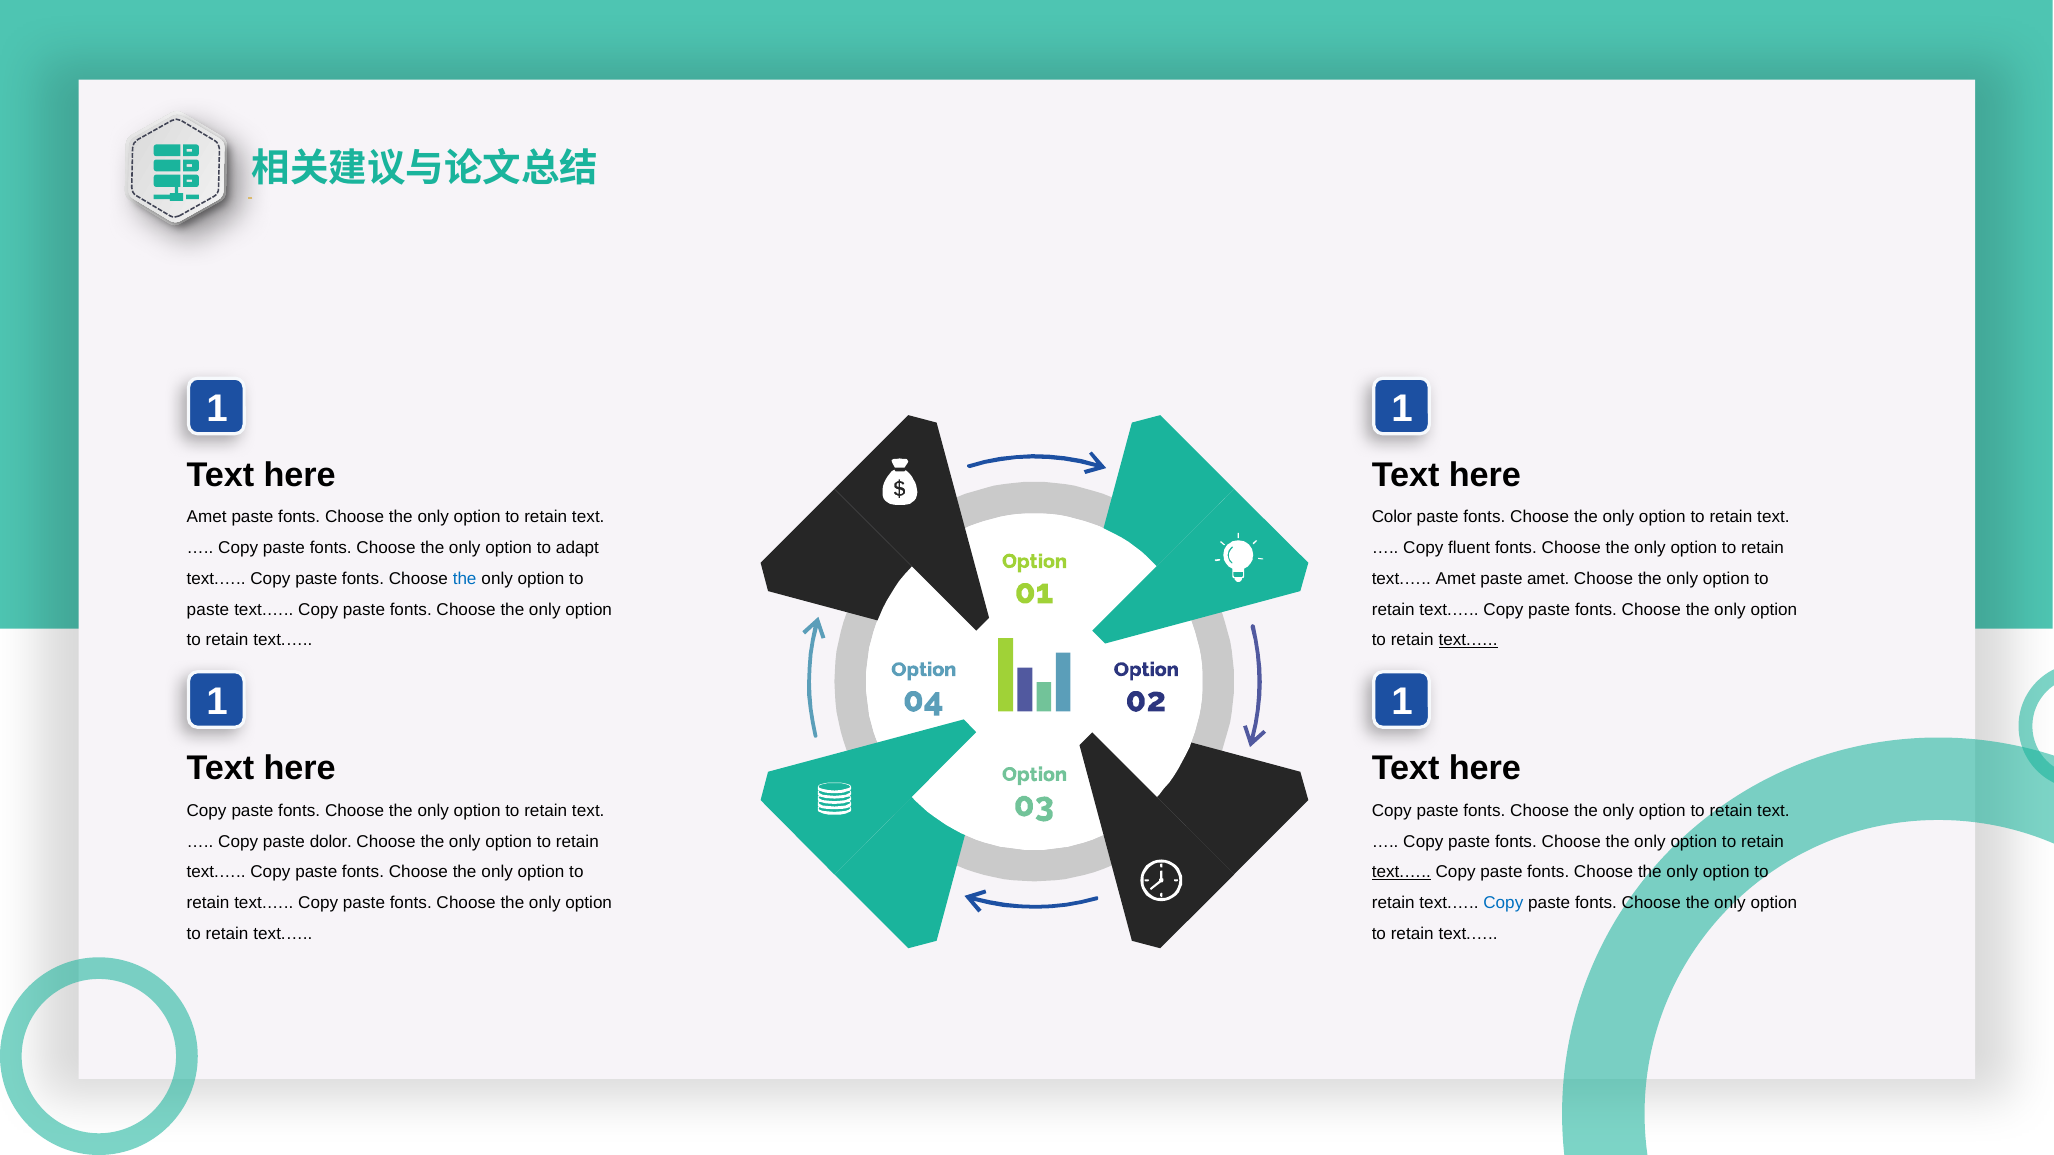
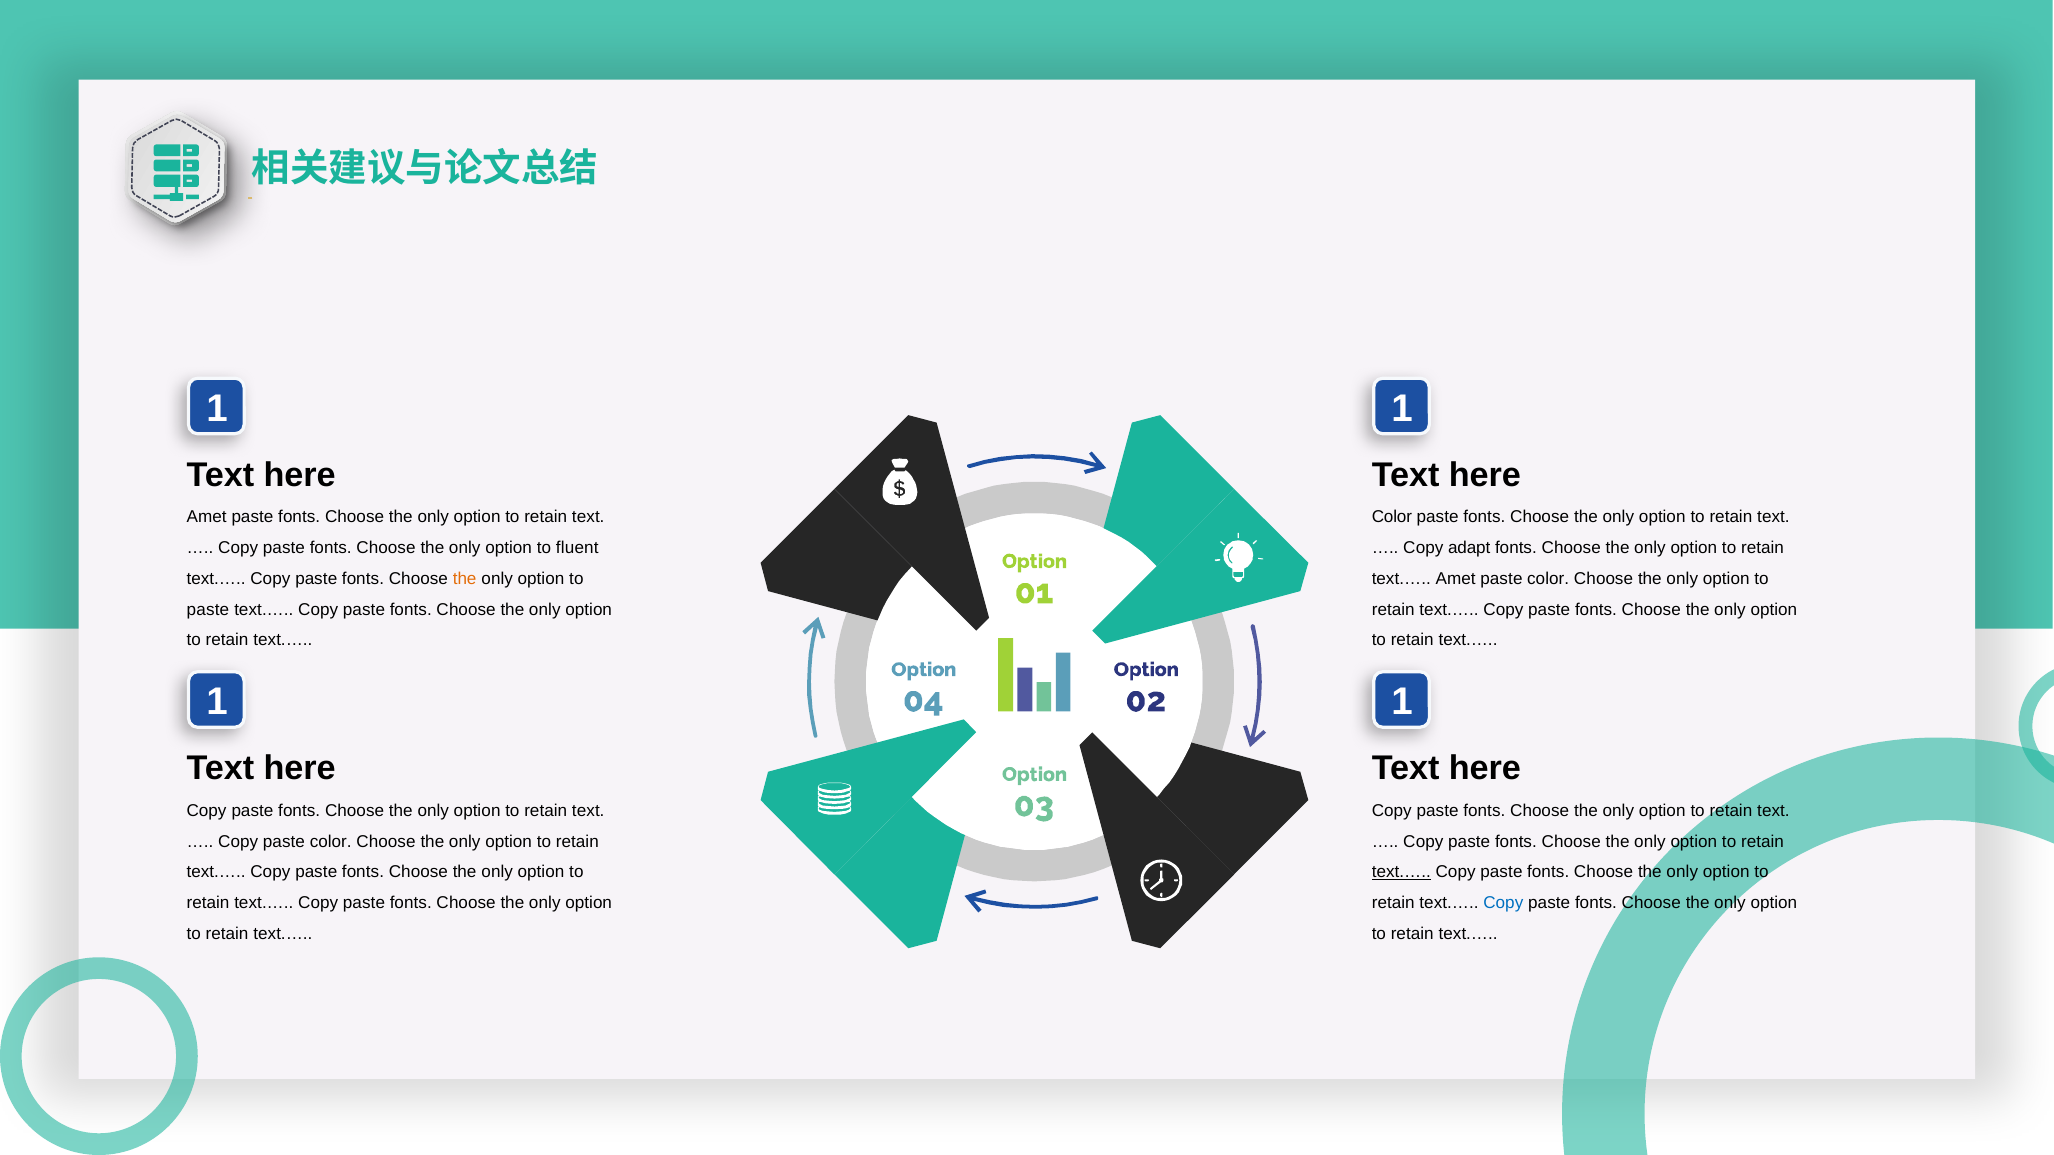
adapt: adapt -> fluent (577, 548)
fluent: fluent -> adapt (1469, 548)
the colour: blue -> orange (465, 579)
amet: amet -> color (1548, 579)
text.… underline: present -> none (1468, 641)
Copy paste dolor: dolor -> color (331, 842)
